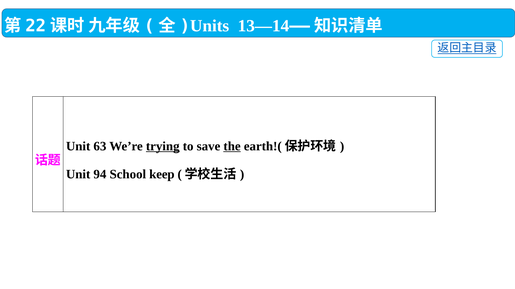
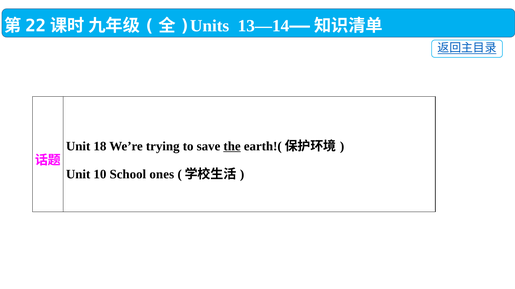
63: 63 -> 18 (100, 147)
trying underline: present -> none (163, 147)
94: 94 -> 10 (100, 175)
keep: keep -> ones (162, 175)
